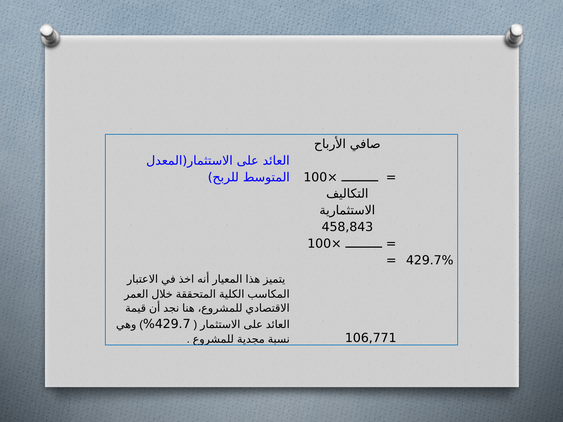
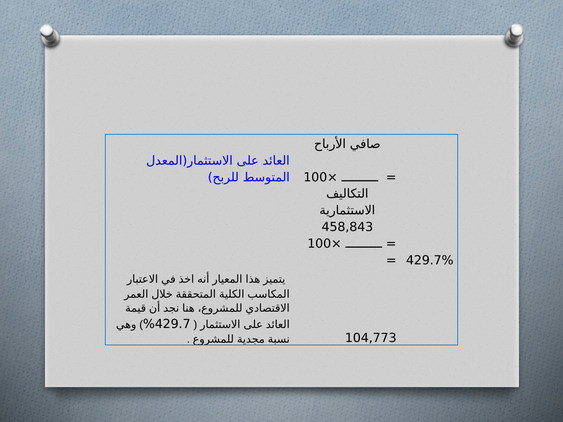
106,771: 106,771 -> 104,773 (371, 338)
